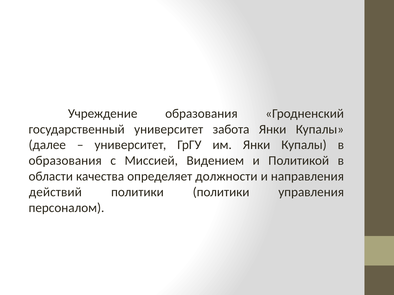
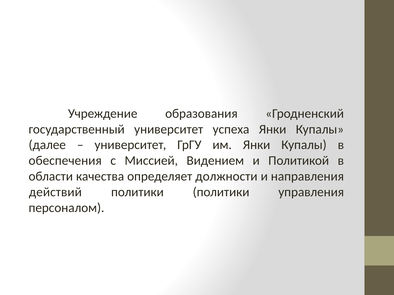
забота: забота -> успеха (231, 129)
образования: образования -> обеспечения (65, 161)
